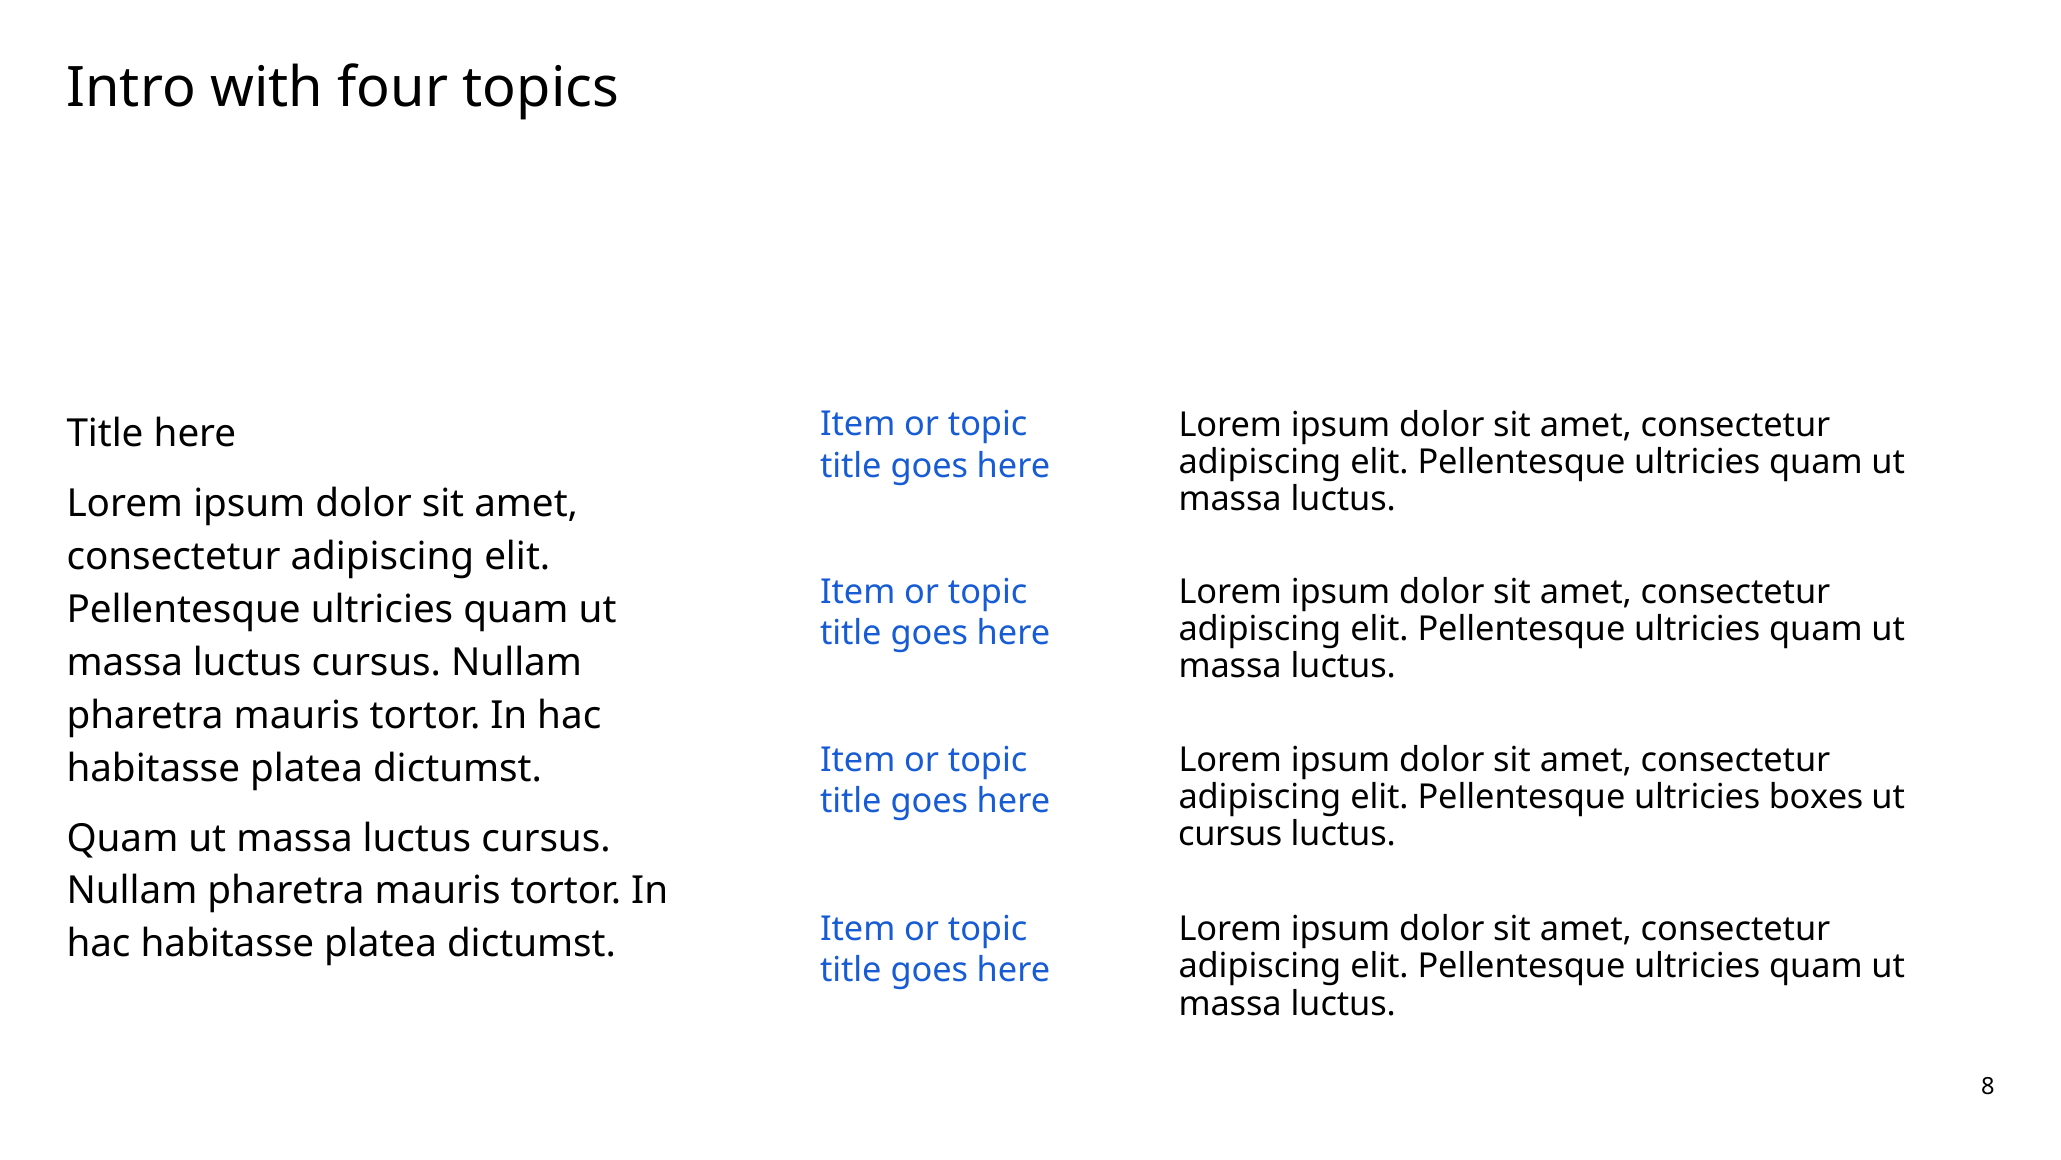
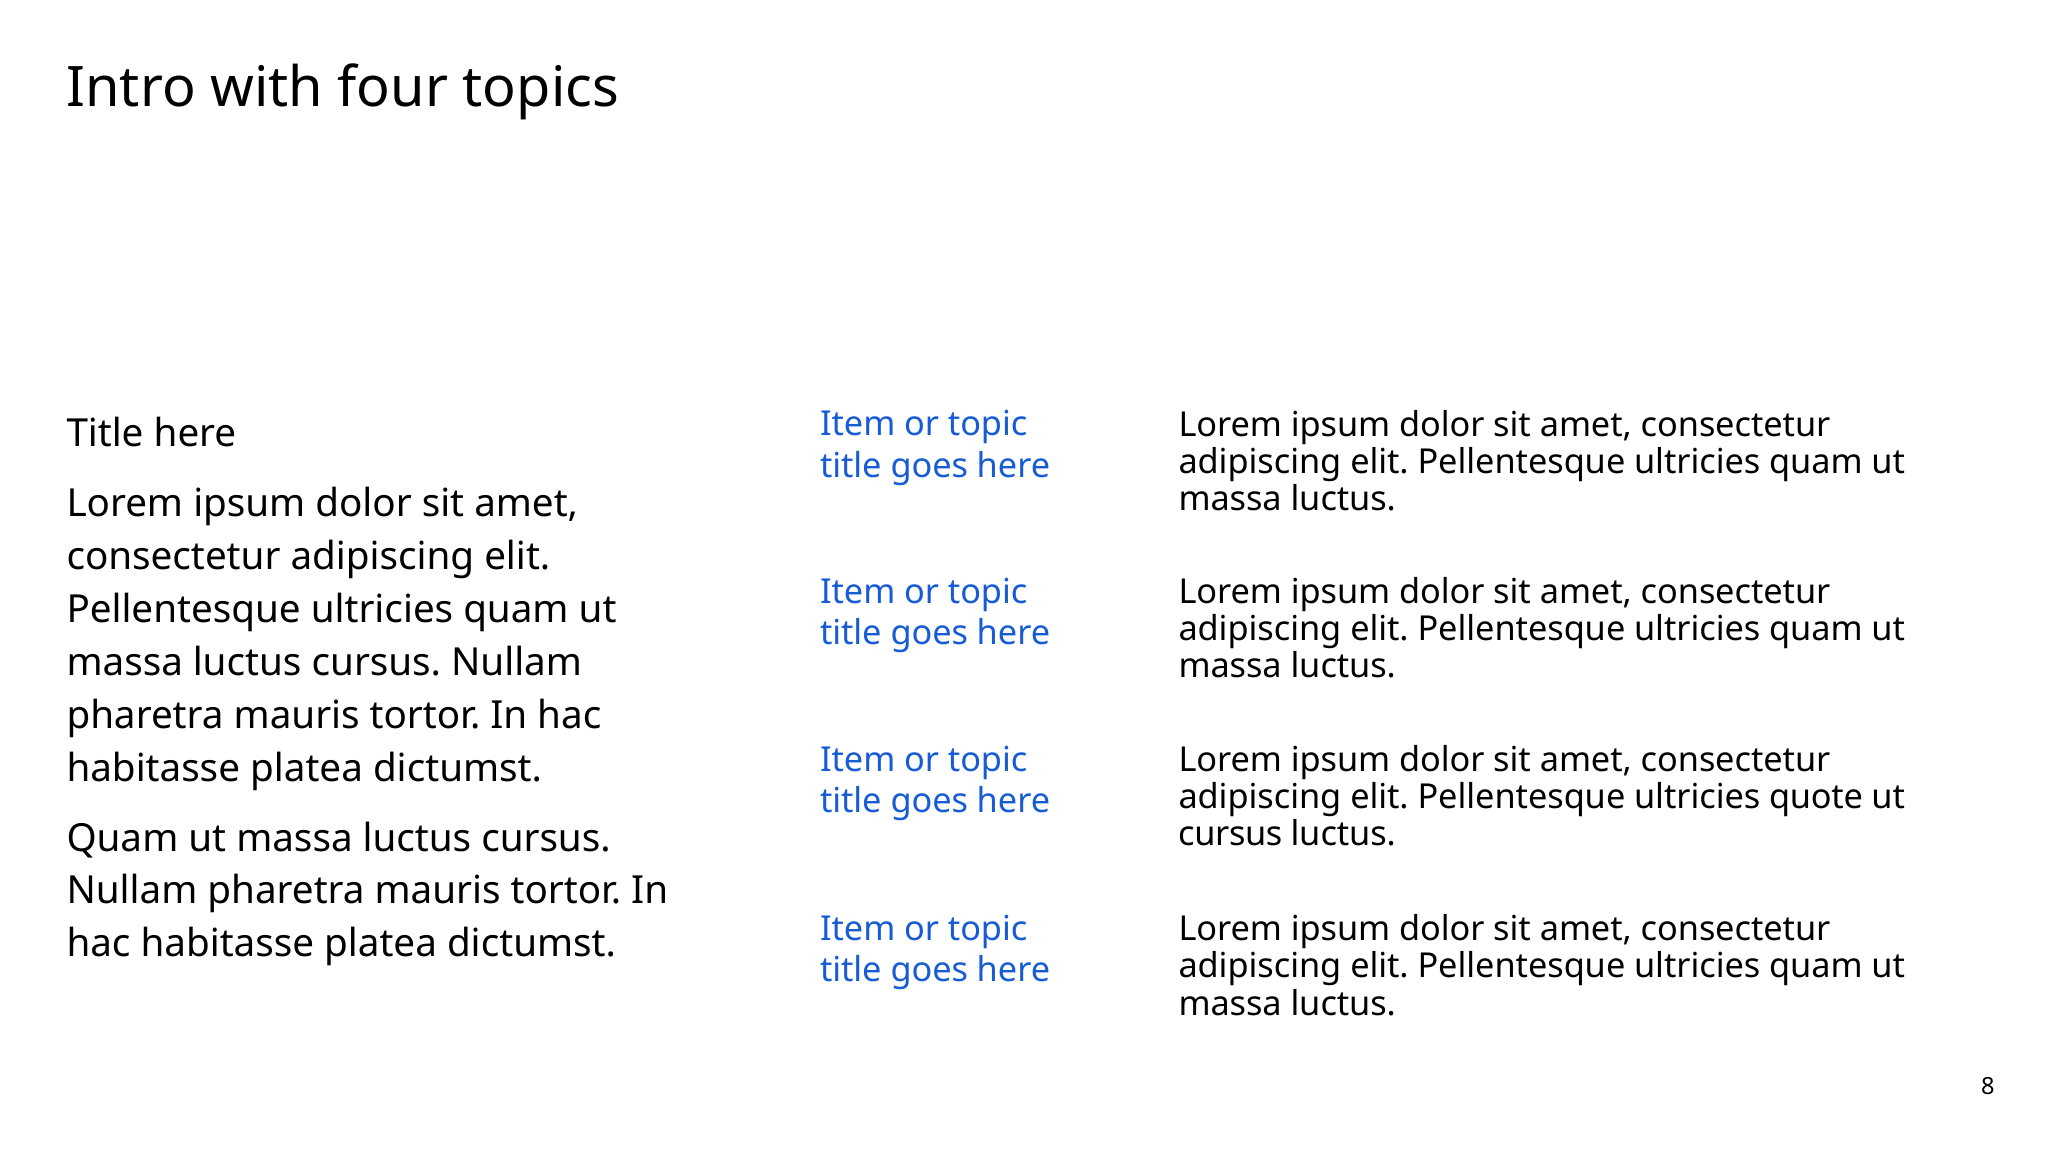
boxes: boxes -> quote (1816, 796)
